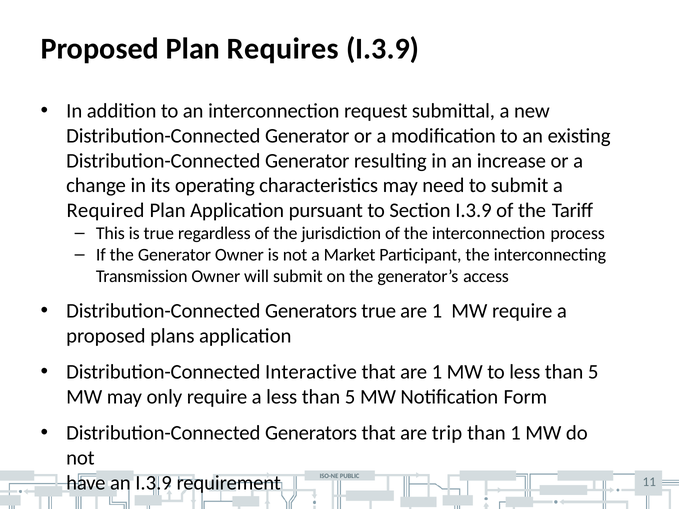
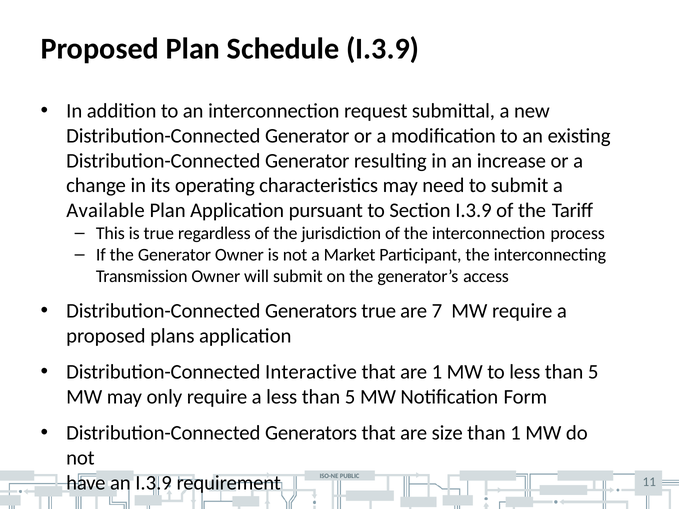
Requires: Requires -> Schedule (283, 49)
Required: Required -> Available (106, 211)
1: 1 -> 7 (437, 311)
trip: trip -> size (447, 433)
